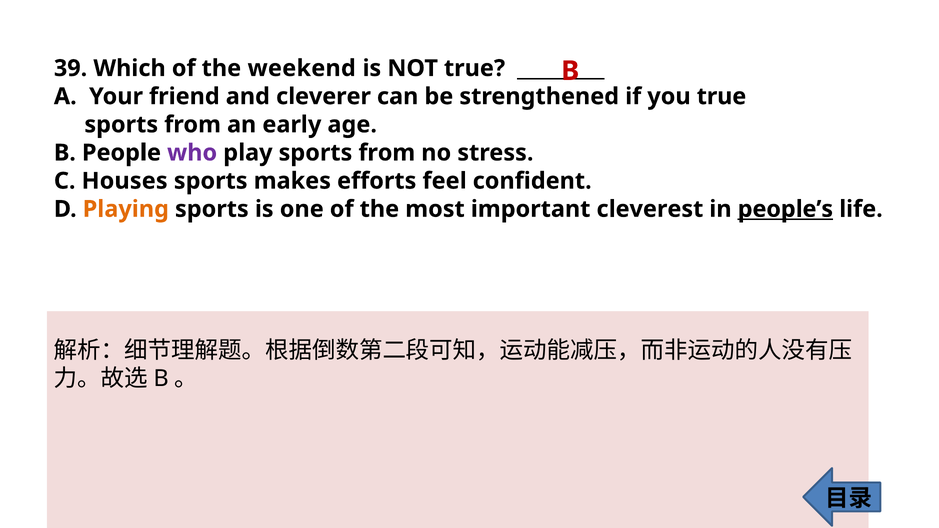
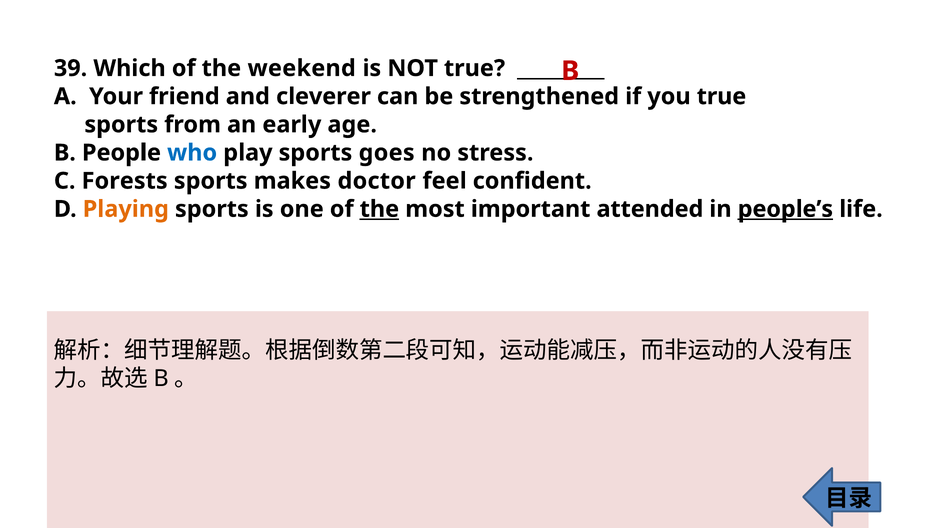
who colour: purple -> blue (192, 153)
play sports from: from -> goes (387, 153)
Houses: Houses -> Forests (125, 181)
efforts: efforts -> doctor (377, 181)
the underline: none -> present (379, 209)
cleverest: cleverest -> attended (650, 209)
